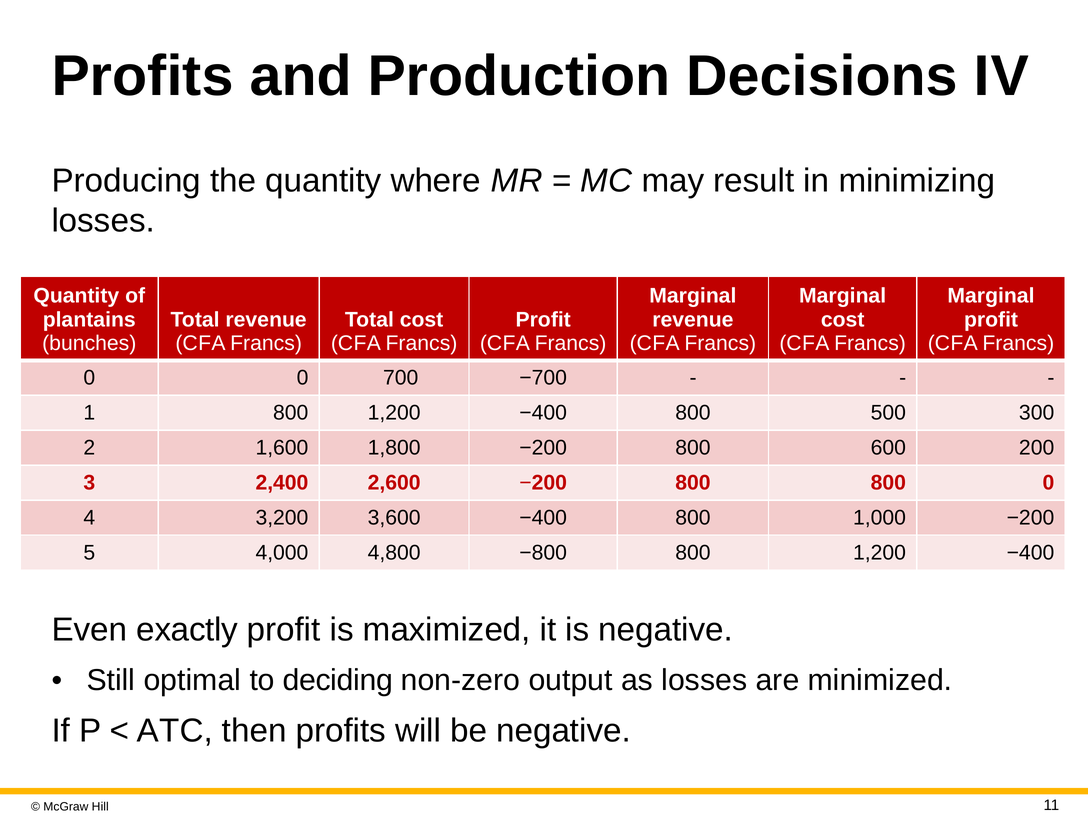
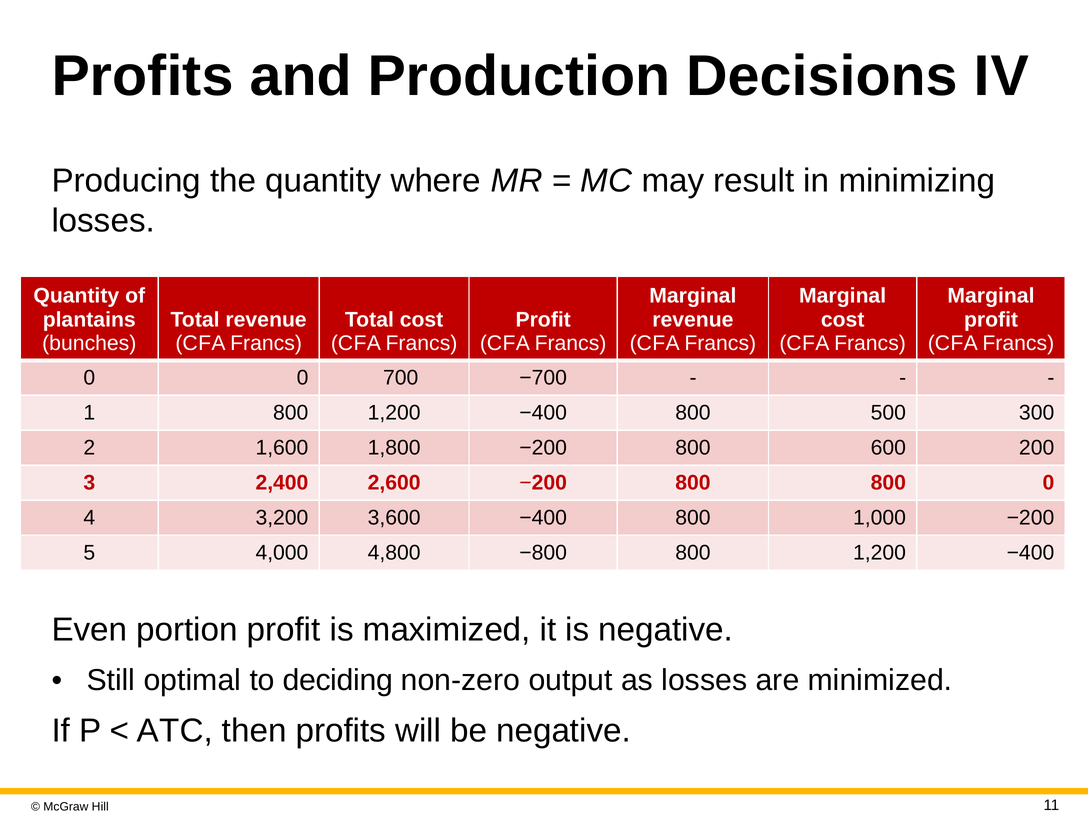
exactly: exactly -> portion (187, 630)
